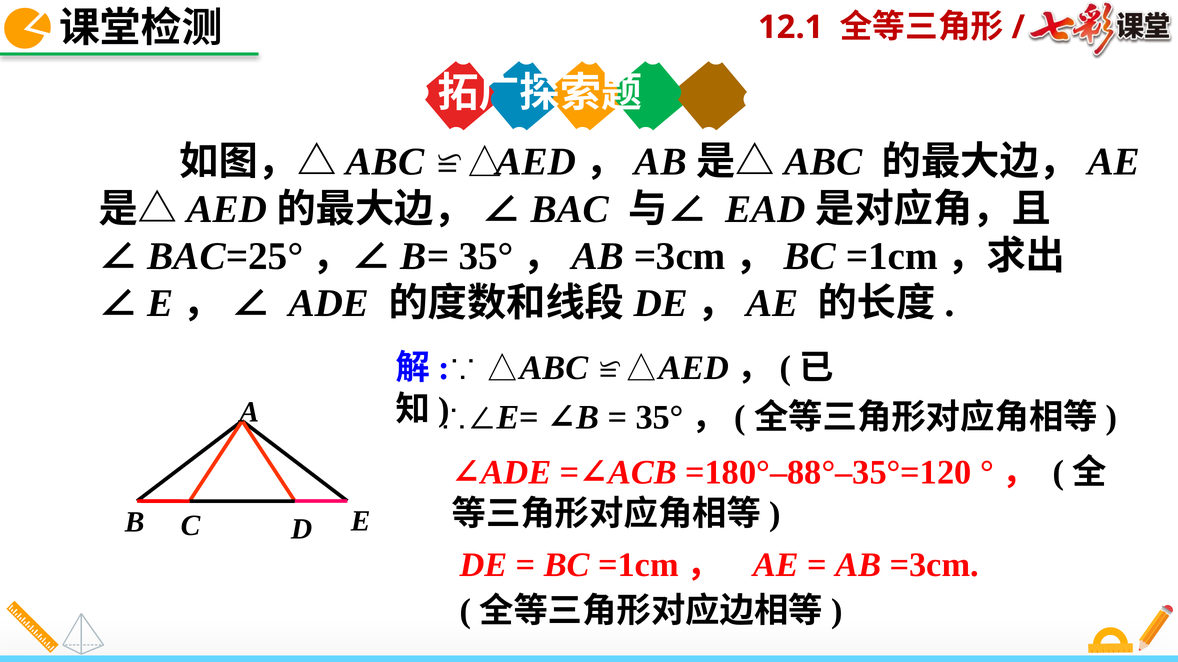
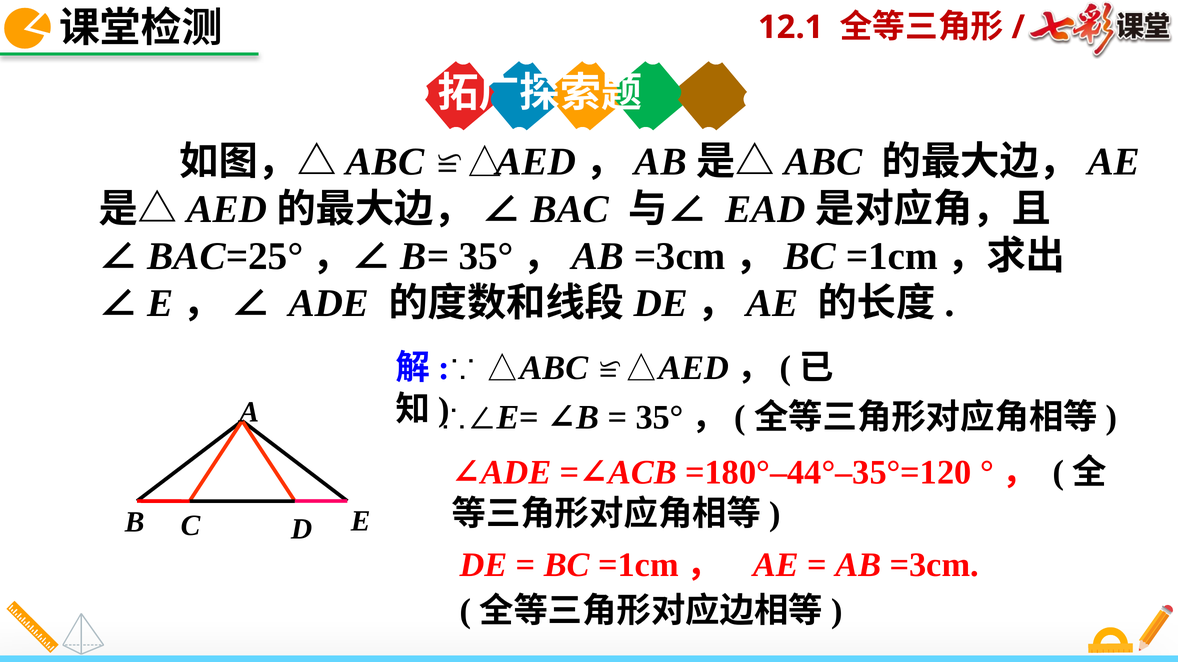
=180°–88°–35°=120: =180°–88°–35°=120 -> =180°–44°–35°=120 (828, 473)
